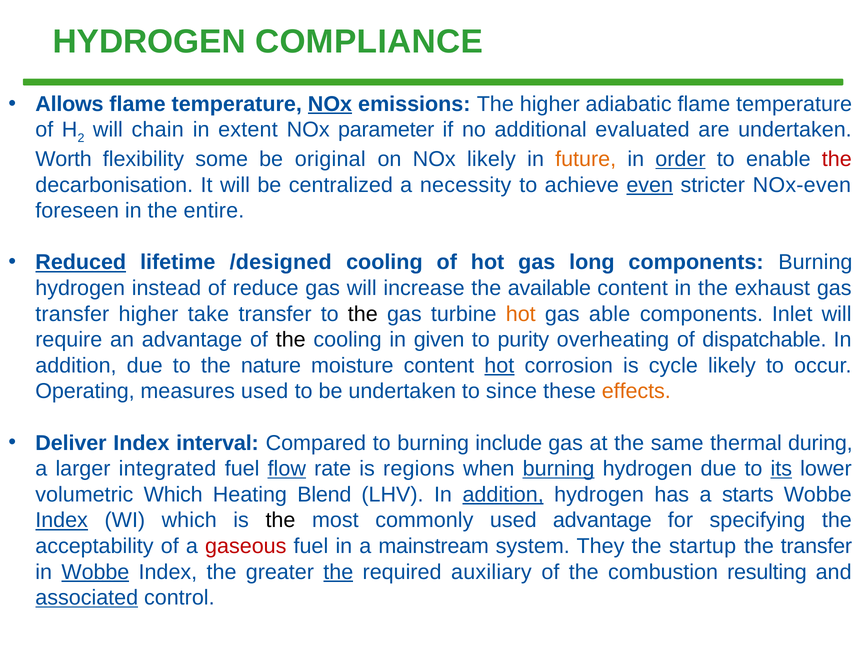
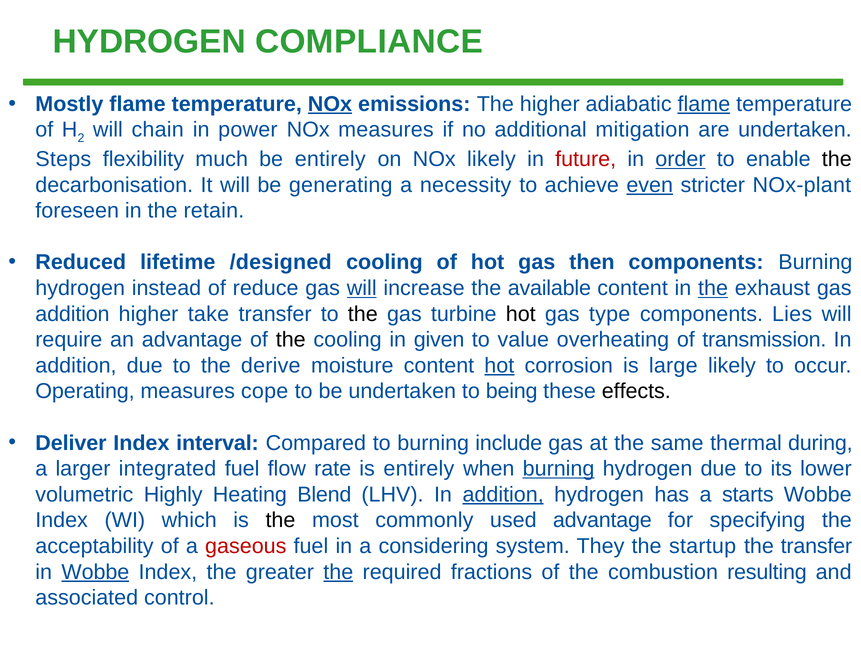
Allows: Allows -> Mostly (69, 104)
flame underline: none -> present (704, 104)
extent: extent -> power (248, 130)
NOx parameter: parameter -> measures (386, 130)
evaluated: evaluated -> mitigation (642, 130)
Worth: Worth -> Steps (63, 159)
some: some -> much (222, 159)
be original: original -> entirely (330, 159)
future colour: orange -> red (586, 159)
the colour: red -> black (837, 159)
centralized: centralized -> generating (341, 185)
NOx-even: NOx-even -> NOx-plant (802, 185)
entire: entire -> retain (214, 211)
Reduced underline: present -> none (81, 263)
long: long -> then (592, 263)
will underline: none -> present (362, 289)
the underline: none -> present (713, 289)
transfer: transfer -> addition (72, 314)
hot colour: orange -> black (521, 314)
able: able -> type (610, 314)
Inlet: Inlet -> Lies (792, 314)
purity: purity -> value (523, 340)
dispatchable: dispatchable -> transmission (764, 340)
nature: nature -> derive (271, 366)
cycle: cycle -> large (673, 366)
measures used: used -> cope (265, 392)
since: since -> being (512, 392)
effects colour: orange -> black (636, 392)
flow underline: present -> none (287, 469)
is regions: regions -> entirely (419, 469)
its underline: present -> none (781, 469)
volumetric Which: Which -> Highly (173, 495)
Index underline: present -> none (62, 521)
mainstream: mainstream -> considering (434, 547)
auxiliary: auxiliary -> fractions (492, 573)
associated underline: present -> none (87, 598)
